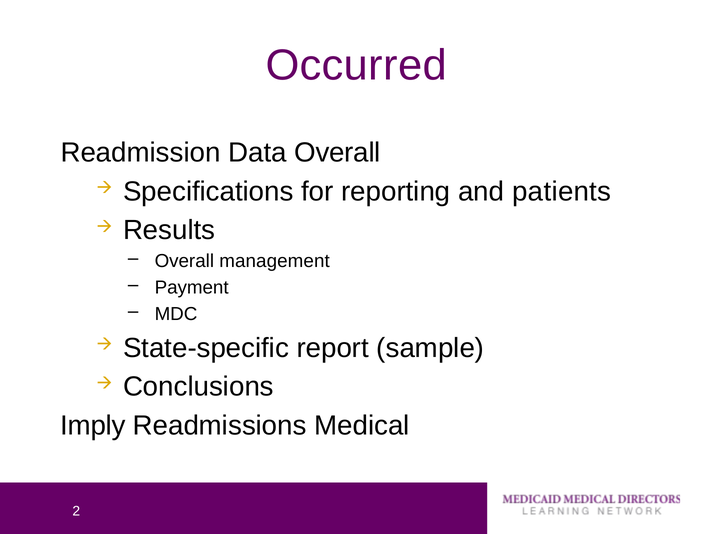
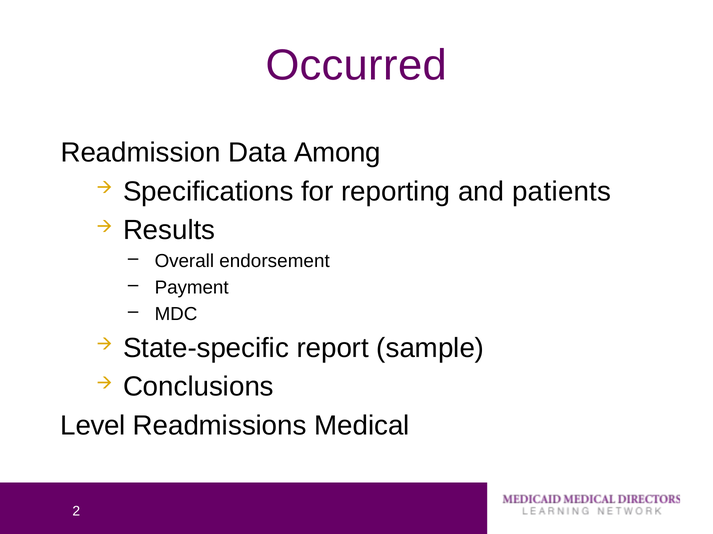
Data Overall: Overall -> Among (337, 153)
management: management -> endorsement (275, 262)
Imply: Imply -> Level (93, 426)
